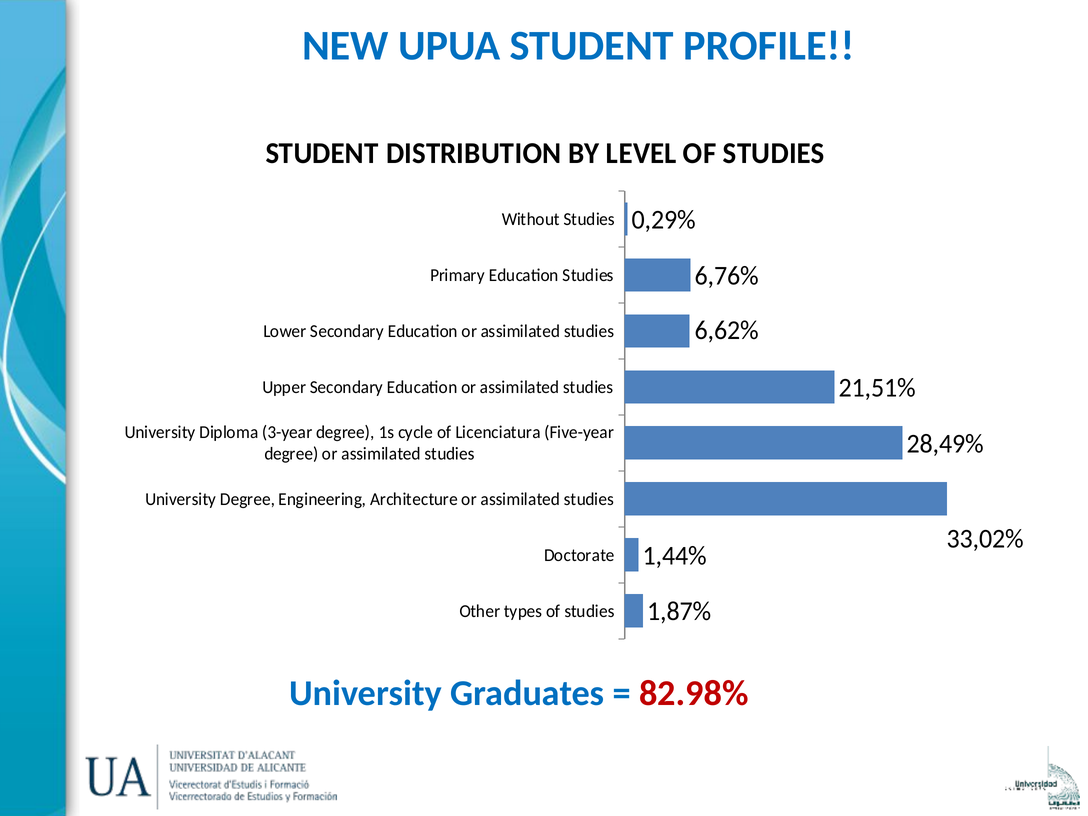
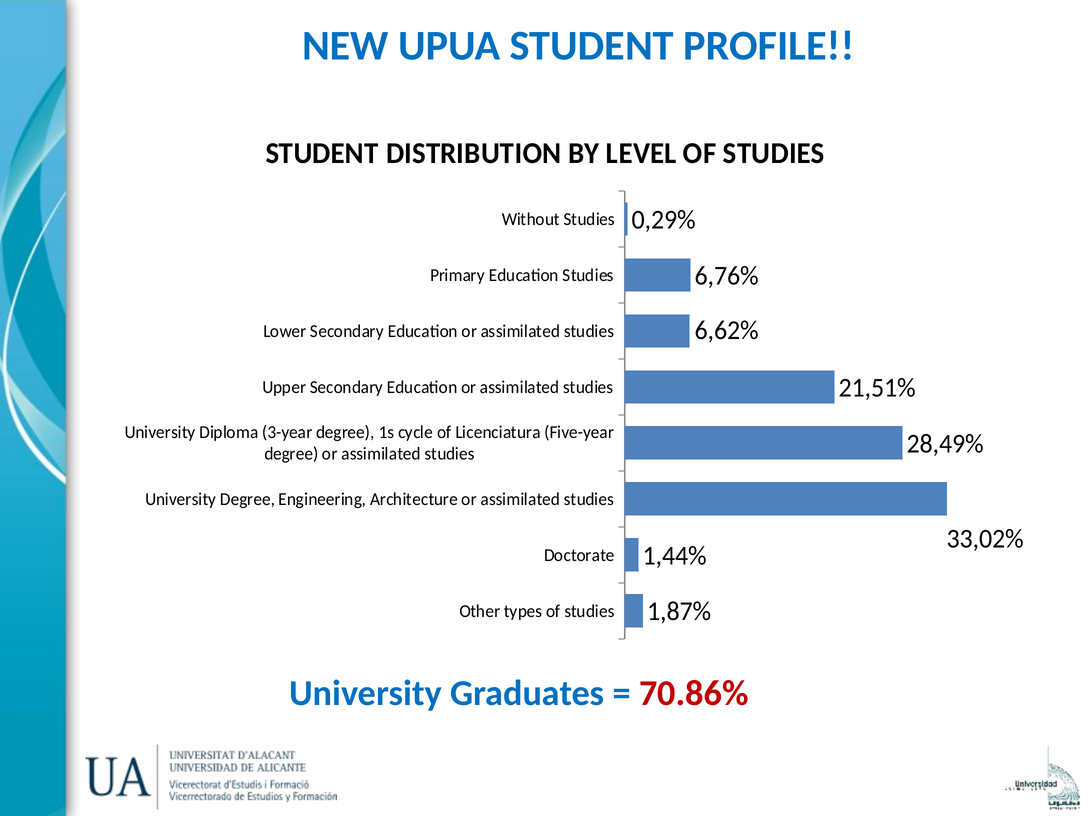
82.98%: 82.98% -> 70.86% (694, 693)
